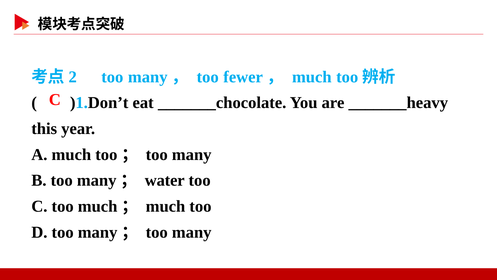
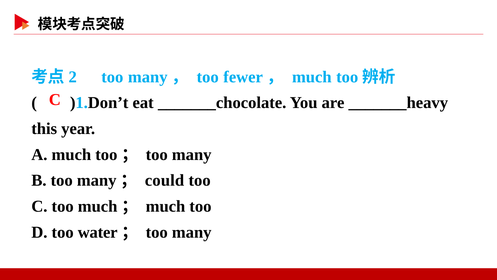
water: water -> could (165, 180)
D too many: many -> water (98, 232)
